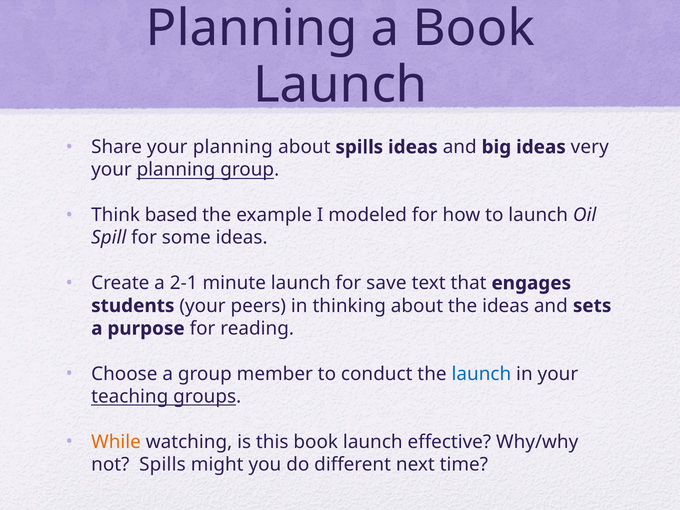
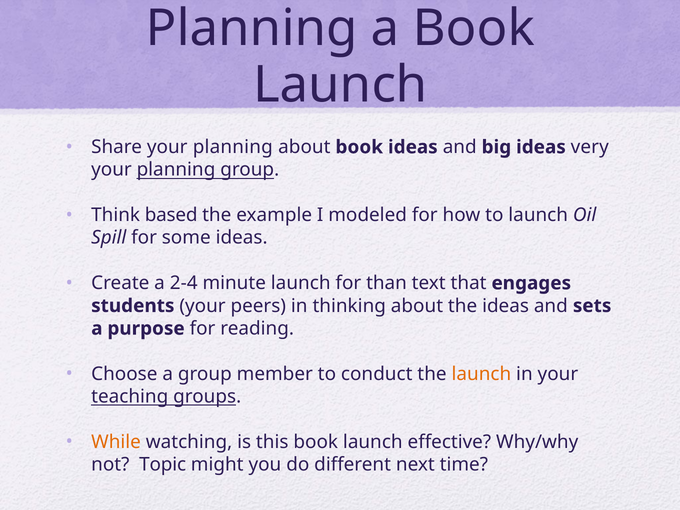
about spills: spills -> book (359, 147)
2-1: 2-1 -> 2-4 (184, 283)
save: save -> than (386, 283)
launch colour: blue -> orange (481, 374)
not Spills: Spills -> Topic (163, 465)
